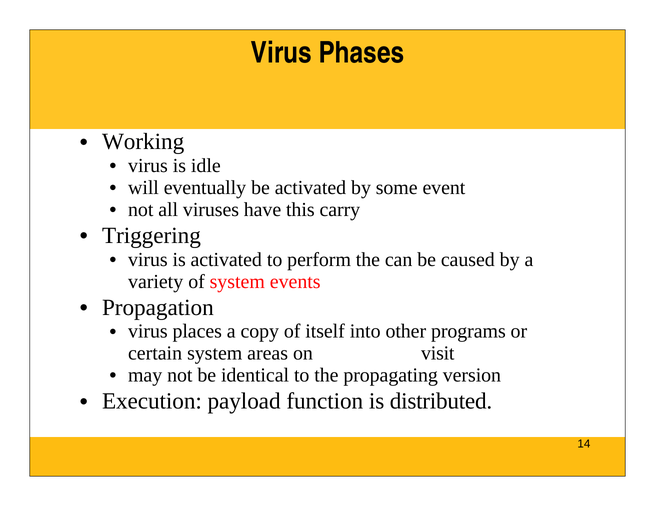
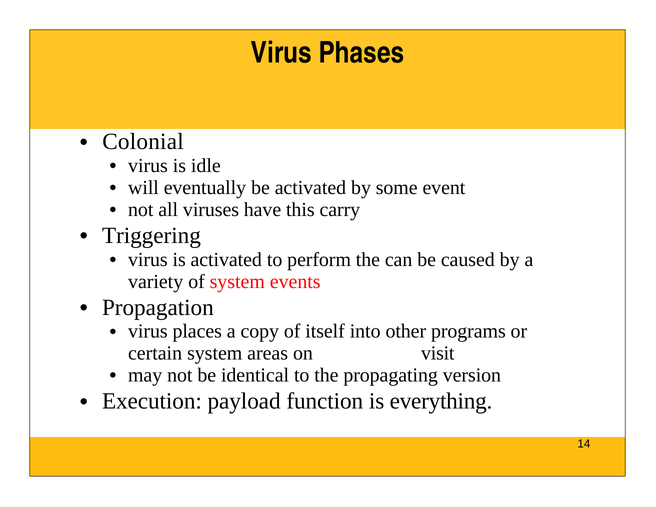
Working: Working -> Colonial (143, 142)
distributed: distributed -> everything (441, 401)
